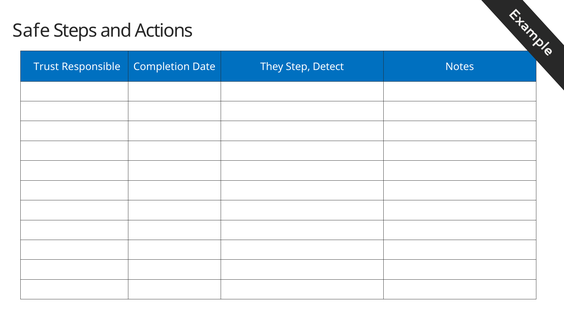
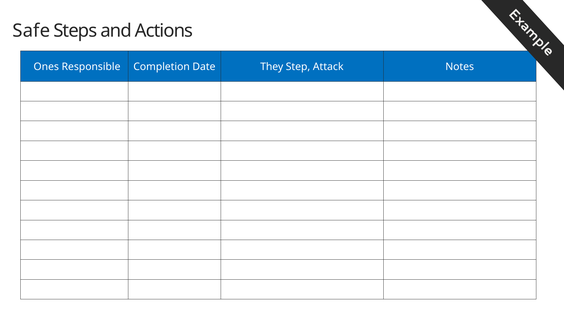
Trust: Trust -> Ones (46, 67)
Detect: Detect -> Attack (328, 67)
